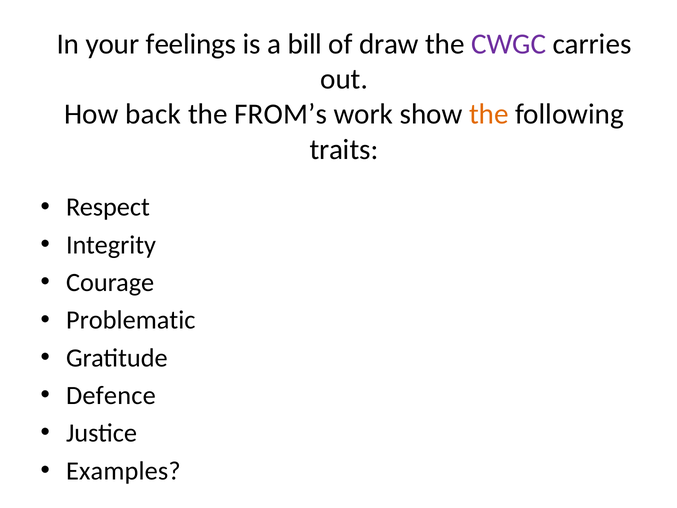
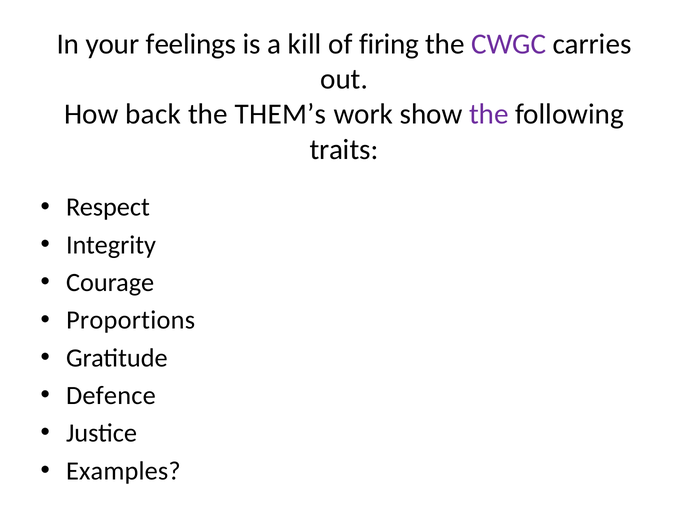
bill: bill -> kill (305, 44)
draw: draw -> firing (389, 44)
FROM’s: FROM’s -> THEM’s (281, 114)
the colour: orange -> purple (489, 114)
Problematic: Problematic -> Proportions (131, 320)
